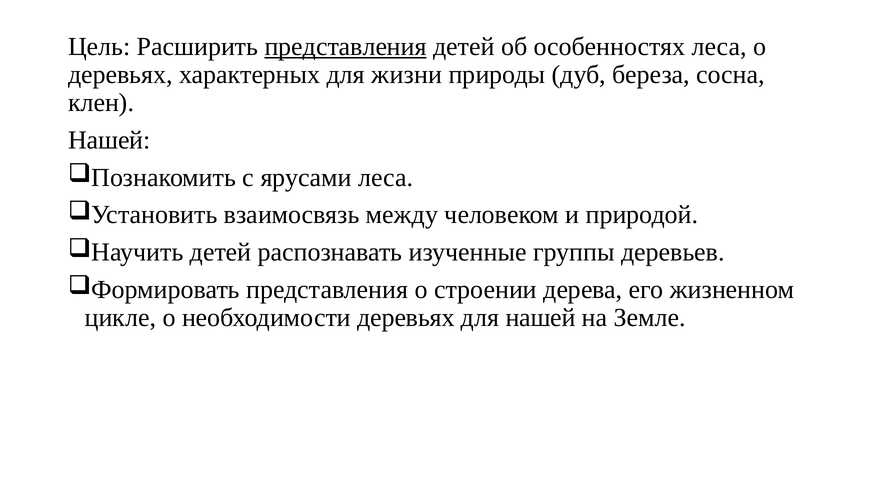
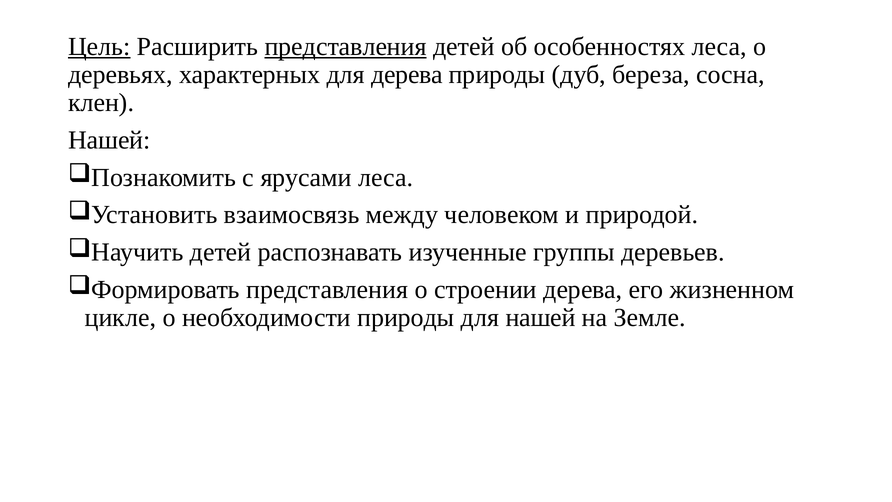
Цель underline: none -> present (99, 47)
для жизни: жизни -> дерева (407, 75)
необходимости деревьях: деревьях -> природы (406, 318)
